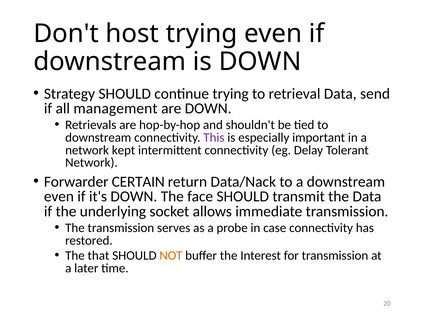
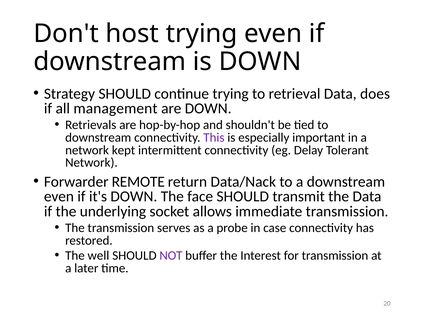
send: send -> does (375, 94)
CERTAIN: CERTAIN -> REMOTE (138, 182)
that: that -> well (98, 256)
NOT colour: orange -> purple (171, 256)
